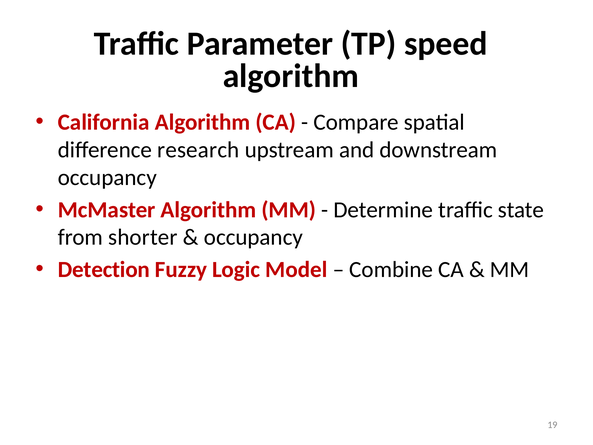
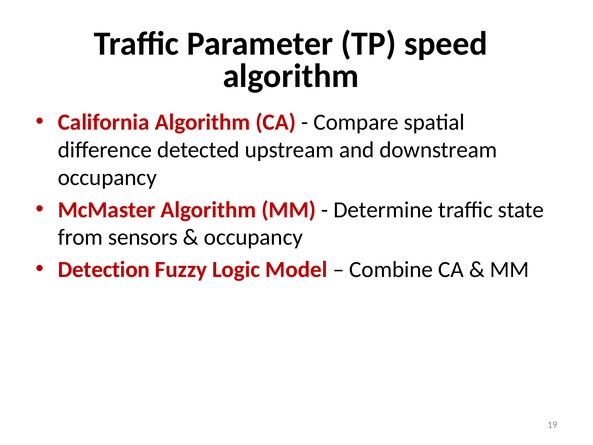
research: research -> detected (198, 150)
shorter: shorter -> sensors (143, 237)
